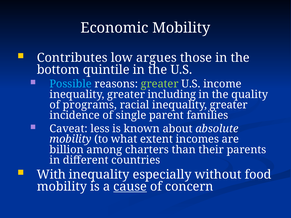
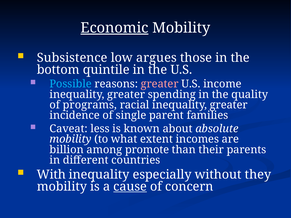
Economic underline: none -> present (115, 28)
Contributes: Contributes -> Subsistence (72, 58)
greater colour: light green -> pink (160, 84)
including: including -> spending (172, 95)
charters: charters -> promote (147, 150)
food: food -> they (258, 175)
